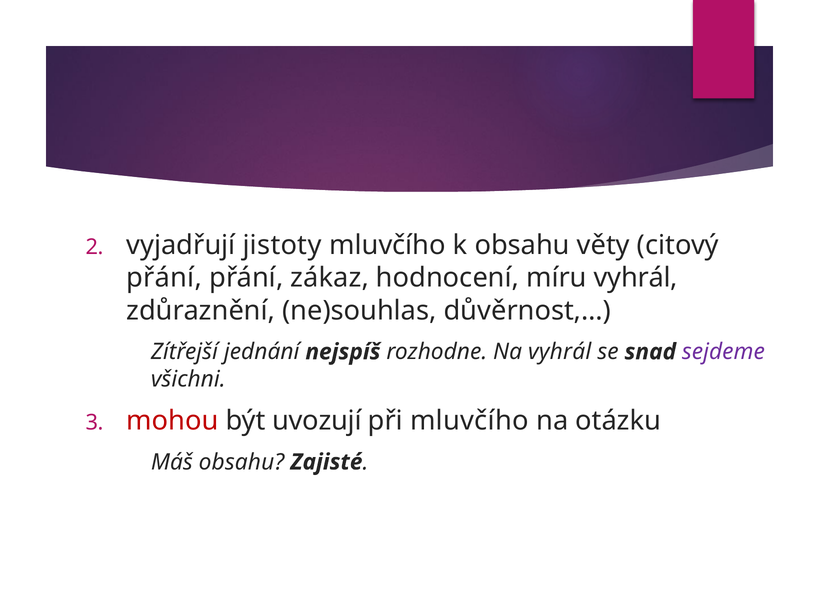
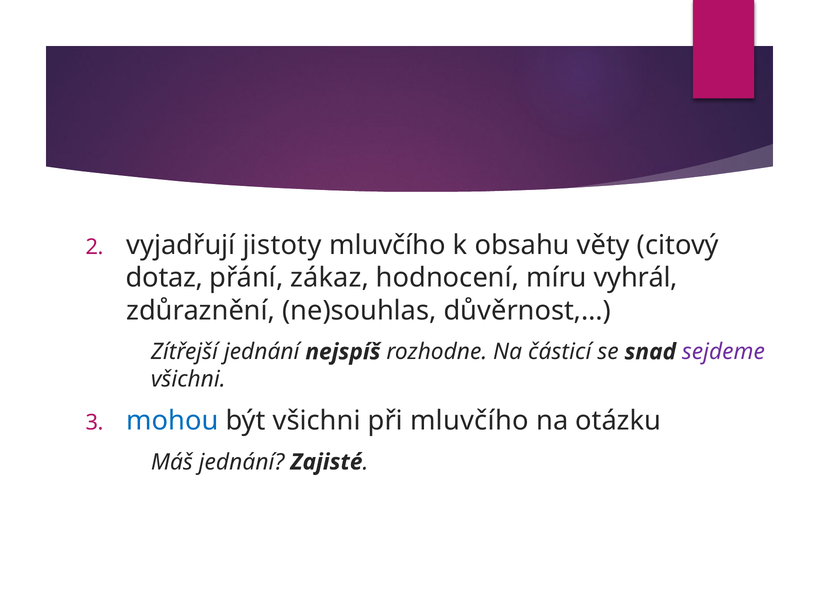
přání: přání -> dotaz (164, 278)
Na vyhrál: vyhrál -> částicí (560, 352)
mohou colour: red -> blue (172, 421)
být uvozují: uvozují -> všichni (317, 421)
Máš obsahu: obsahu -> jednání (241, 462)
